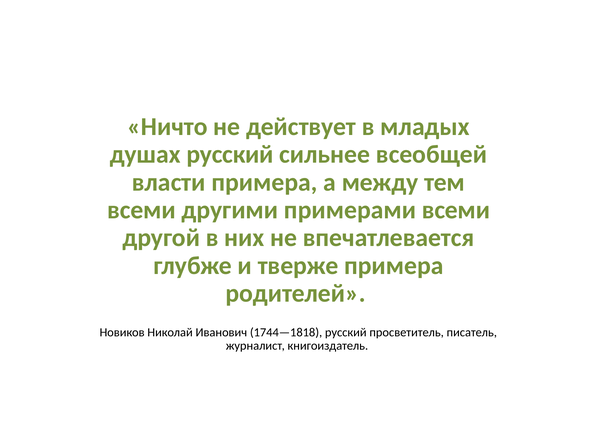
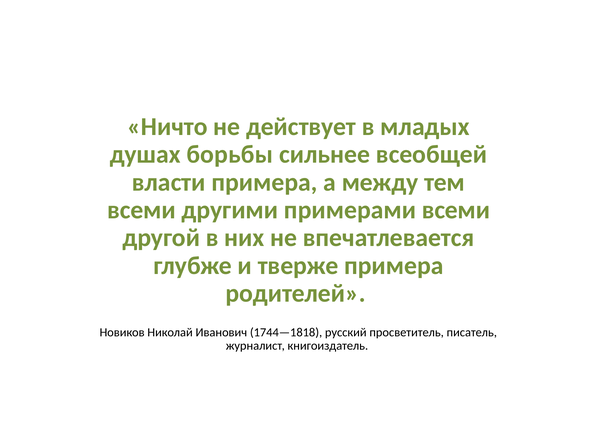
душах русский: русский -> борьбы (230, 154)
